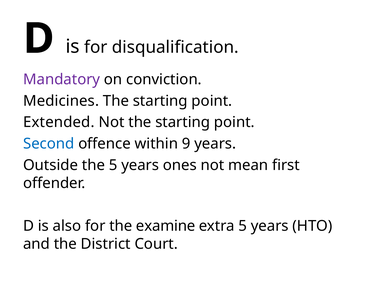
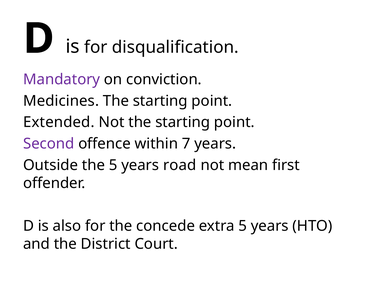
Second colour: blue -> purple (49, 144)
9: 9 -> 7 (186, 144)
ones: ones -> road (180, 165)
examine: examine -> concede (166, 226)
